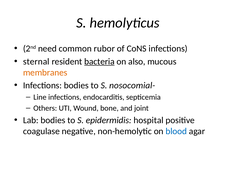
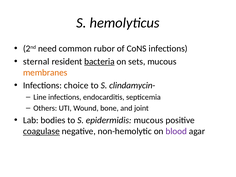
also: also -> sets (137, 61)
Infections bodies: bodies -> choice (76, 85)
nosocomial-: nosocomial- -> clindamycin- (132, 85)
epidermidis hospital: hospital -> mucous (149, 120)
coagulase underline: none -> present (41, 131)
blood colour: blue -> purple (176, 131)
